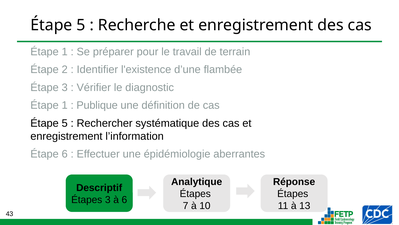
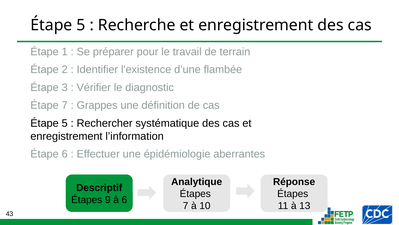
1: 1 -> 7 (65, 105)
Publique: Publique -> Grappes (97, 105)
Étapes 3: 3 -> 9 (108, 199)
